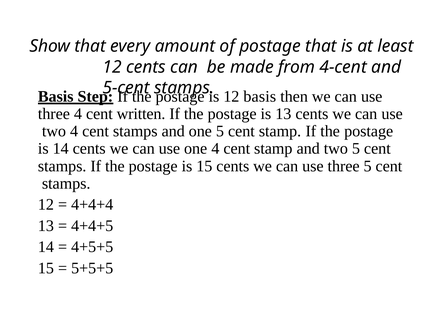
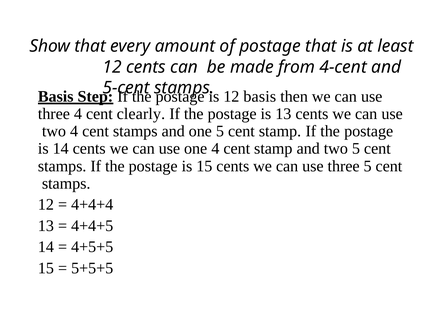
written: written -> clearly (141, 114)
